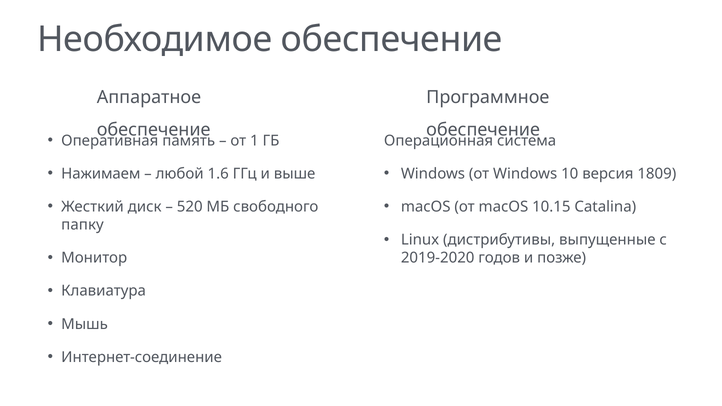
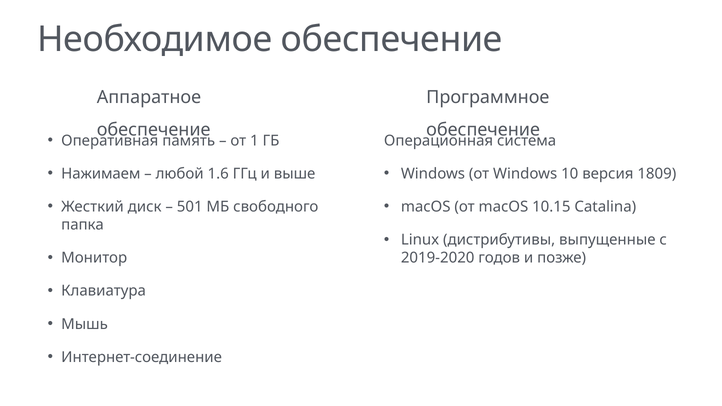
520: 520 -> 501 (190, 207)
папку: папку -> папка (83, 225)
